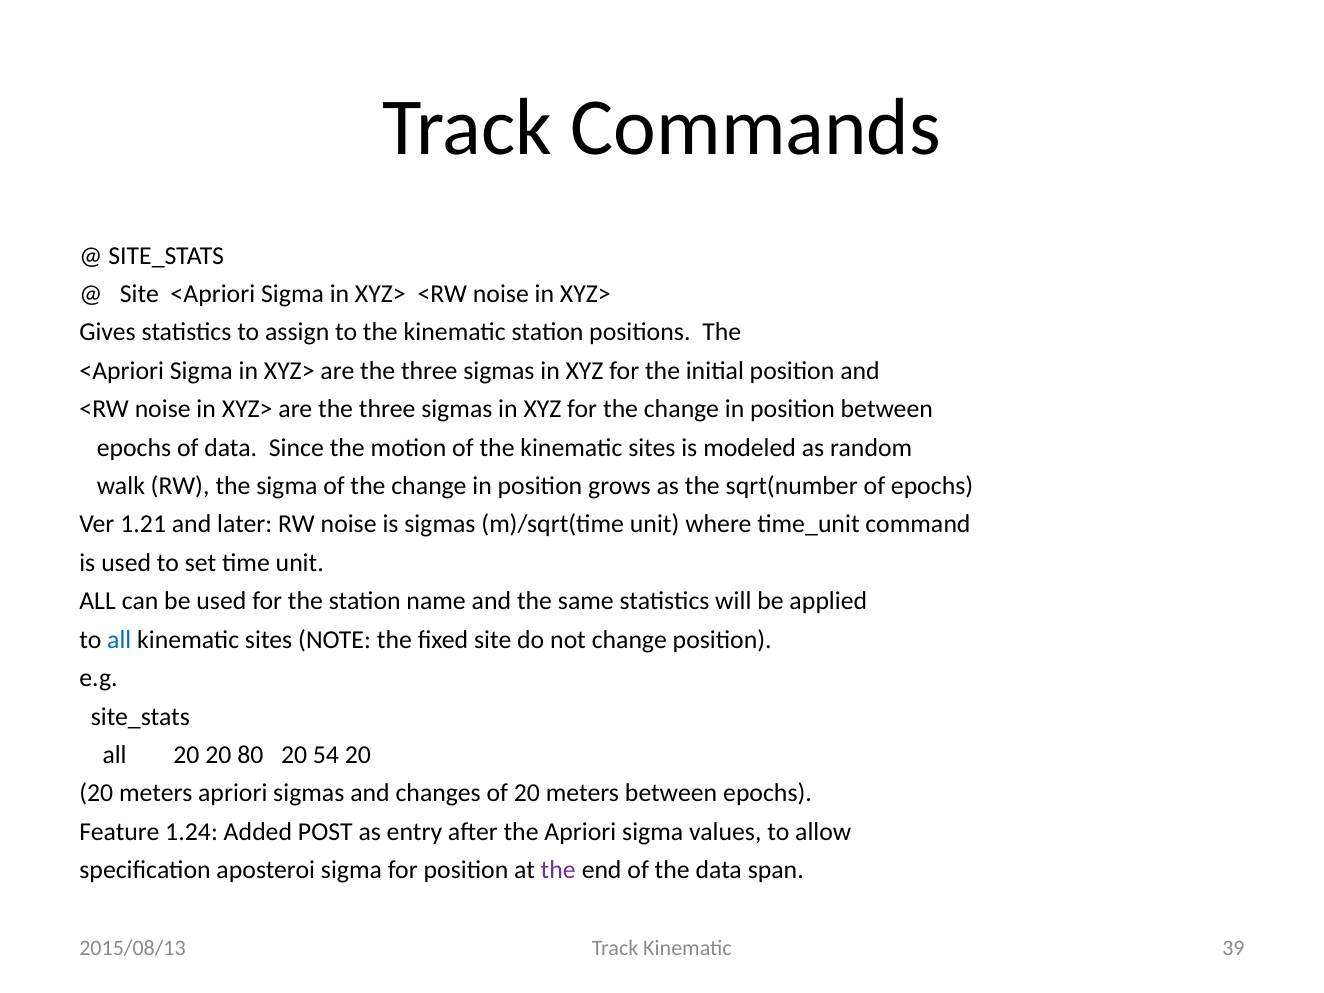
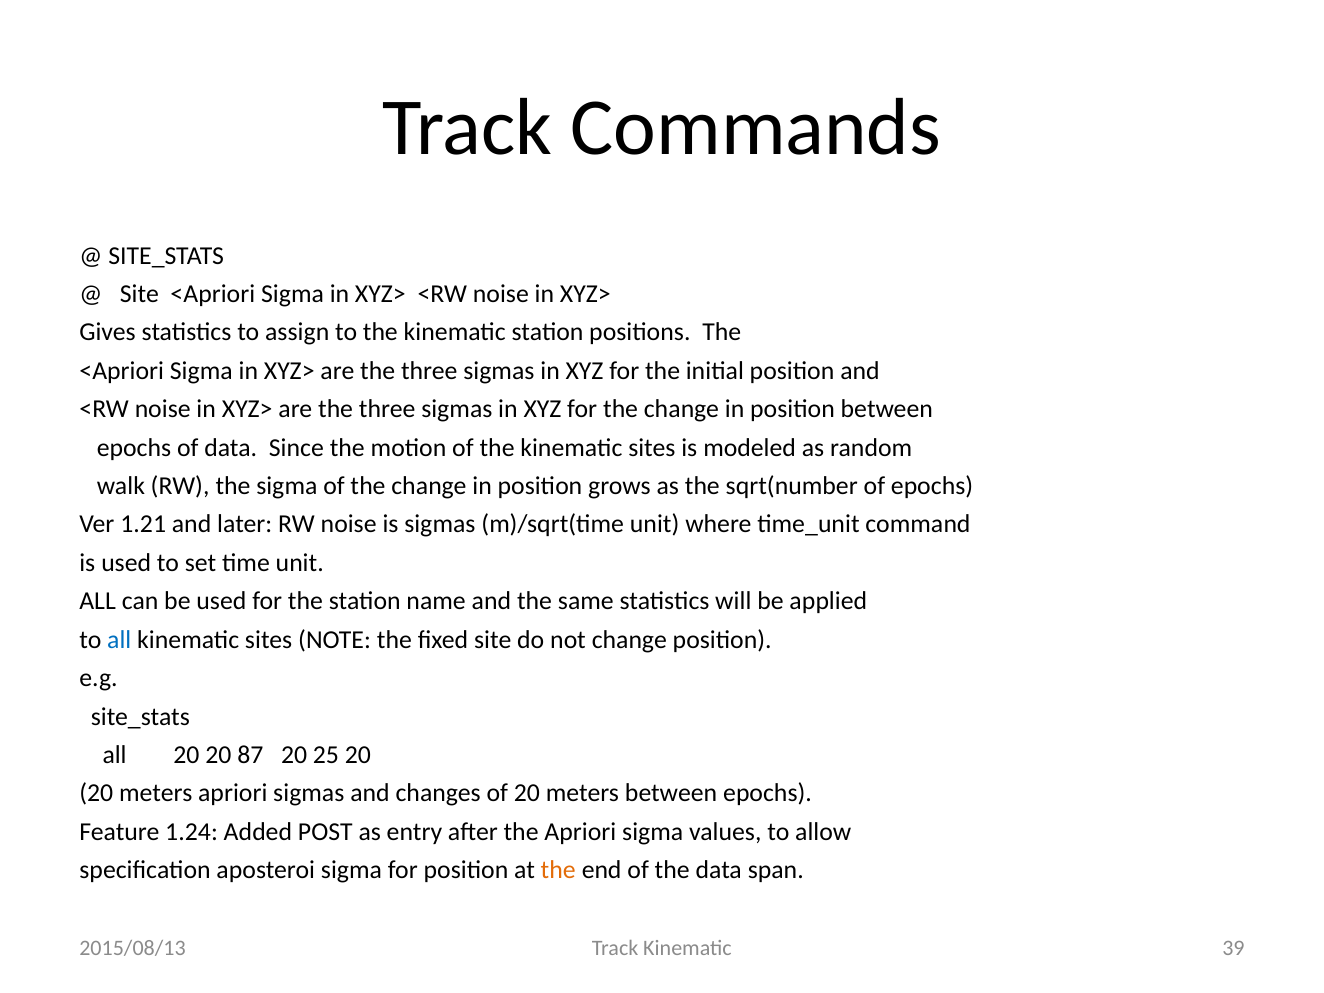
80: 80 -> 87 (250, 755)
54: 54 -> 25 (326, 755)
the colour: purple -> orange (558, 870)
